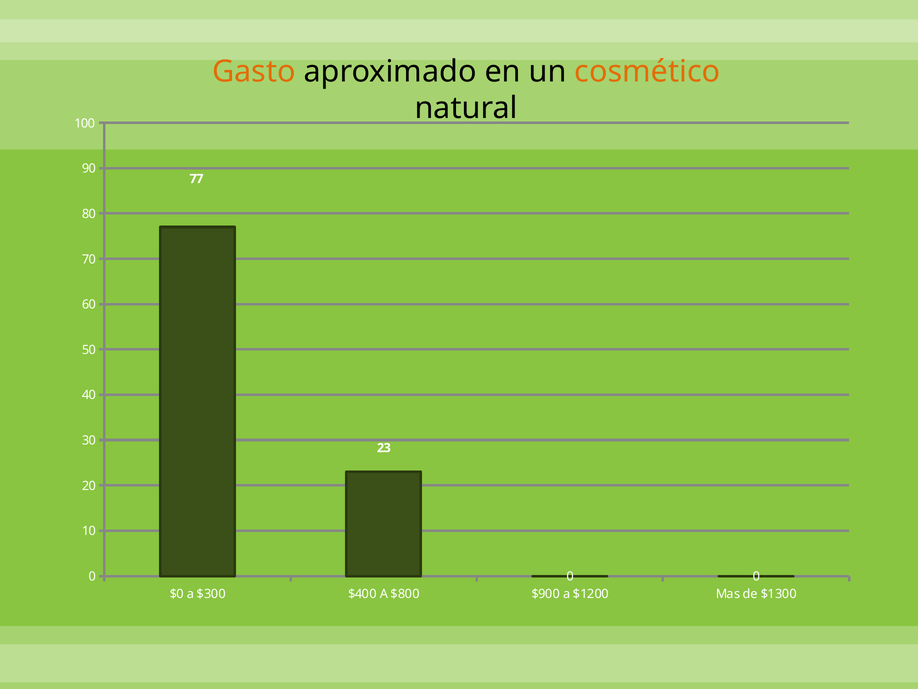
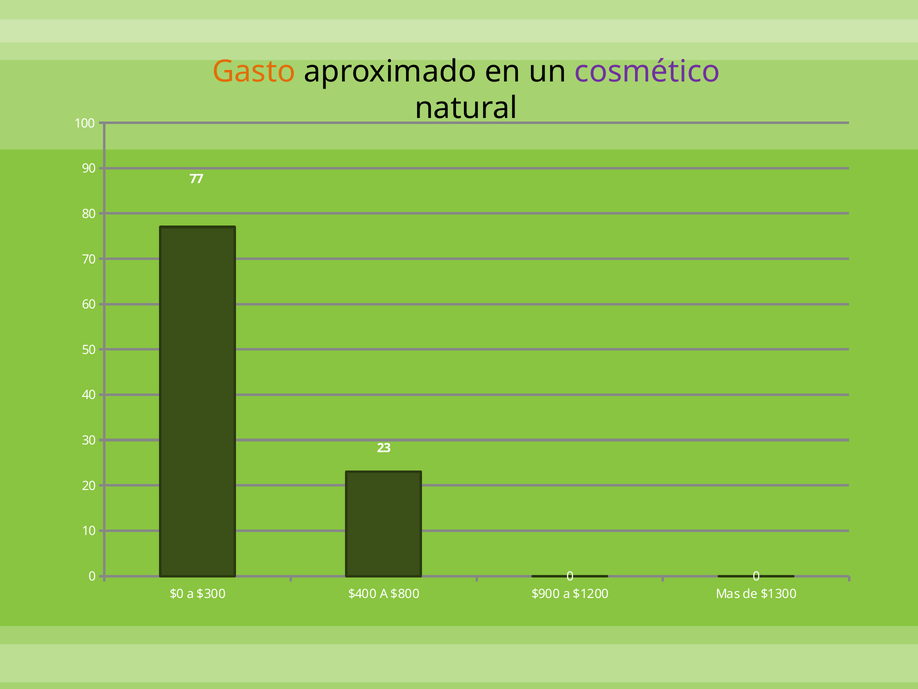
cosmético colour: orange -> purple (647, 71)
